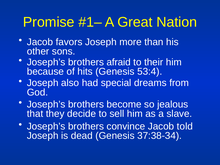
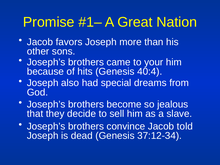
afraid: afraid -> came (119, 62)
their: their -> your (154, 62)
53:4: 53:4 -> 40:4 (150, 72)
37:38-34: 37:38-34 -> 37:12-34 (160, 136)
